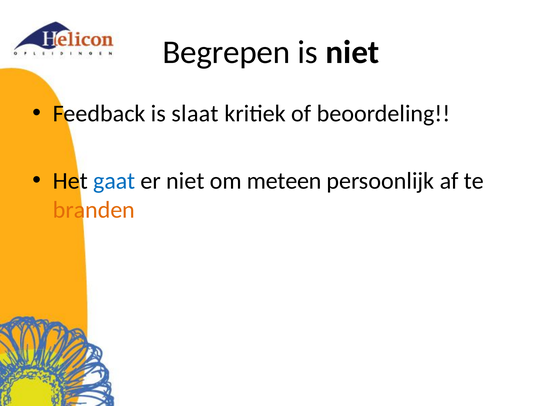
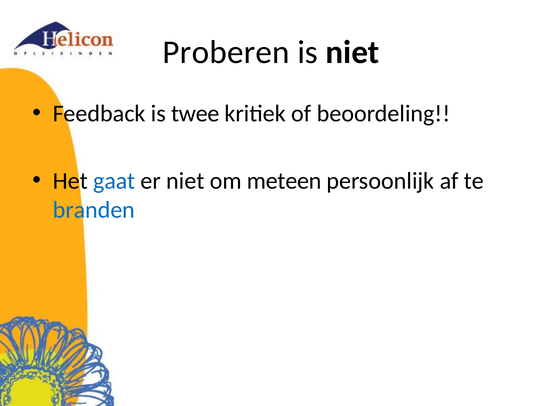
Begrepen: Begrepen -> Proberen (226, 52)
slaat: slaat -> twee (195, 114)
branden colour: orange -> blue (94, 210)
